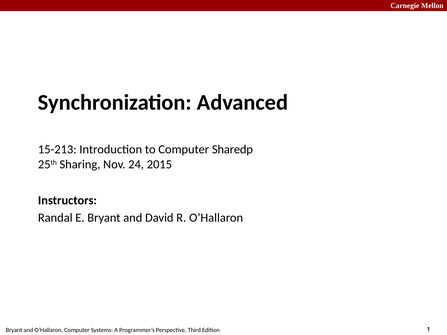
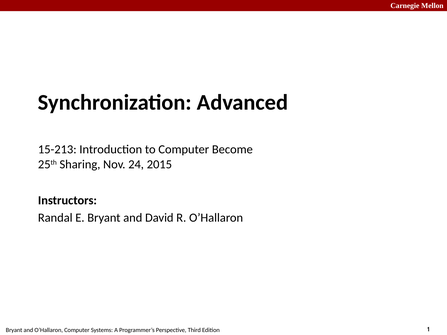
Sharedp: Sharedp -> Become (232, 150)
